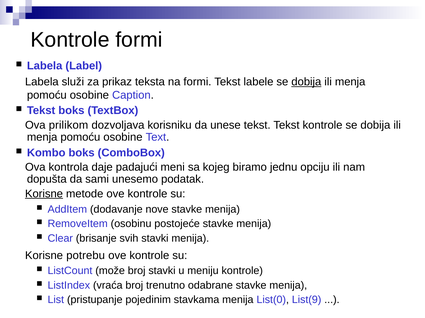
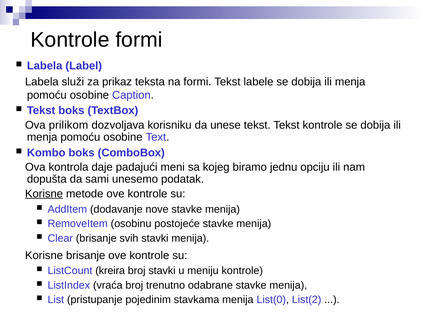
dobija underline: present -> none (306, 82)
Korisne potrebu: potrebu -> brisanje (86, 256)
može: može -> kreira (110, 271)
List(9: List(9 -> List(2 (307, 301)
